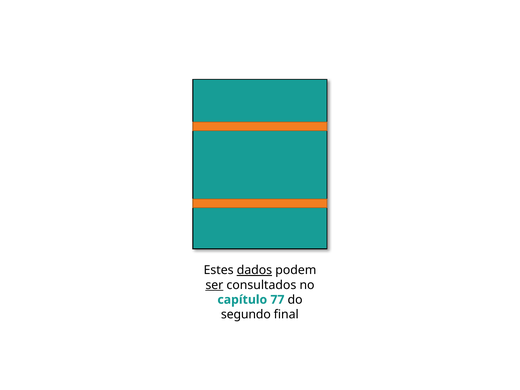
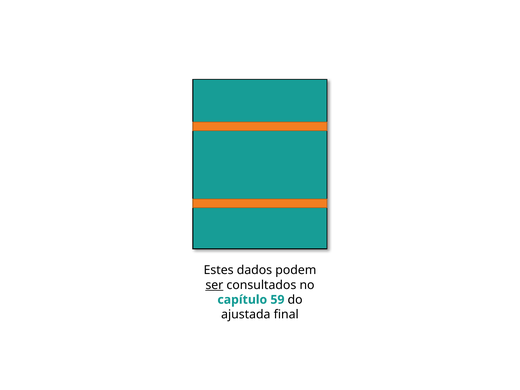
dados underline: present -> none (254, 270)
77: 77 -> 59 (277, 300)
segundo: segundo -> ajustada (246, 314)
